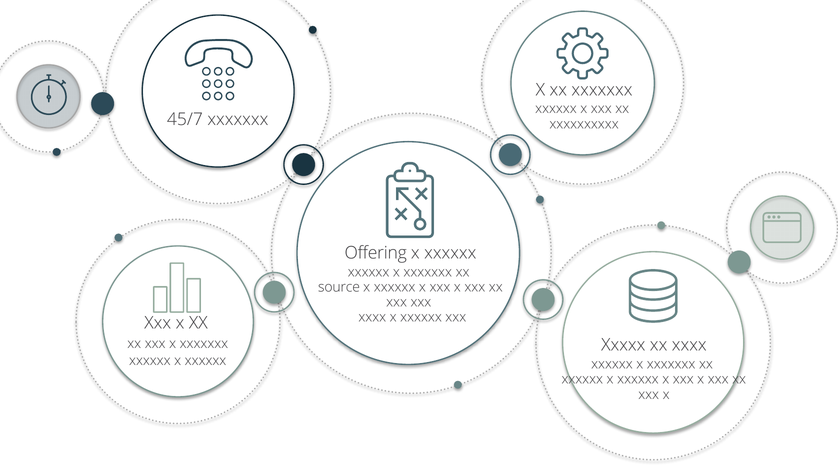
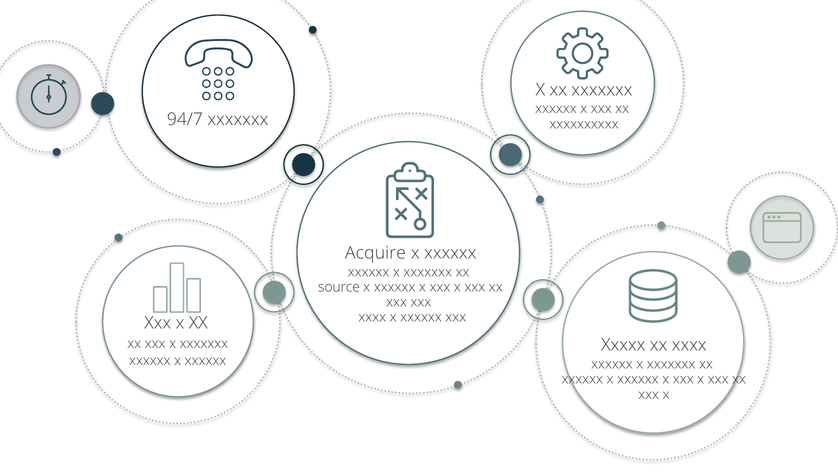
45/7: 45/7 -> 94/7 (185, 120)
Offering: Offering -> Acquire (375, 253)
